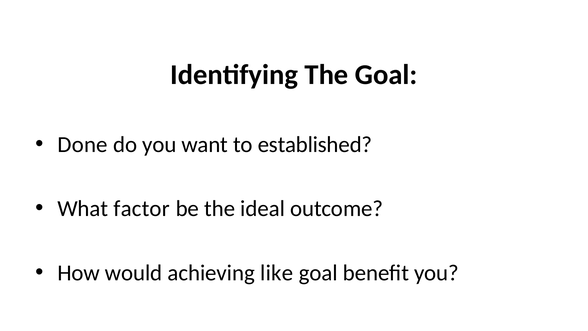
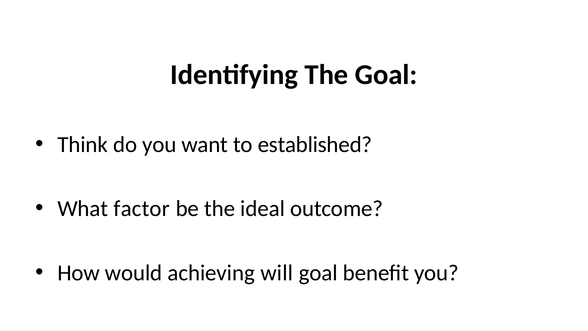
Done: Done -> Think (83, 144)
like: like -> will (277, 273)
